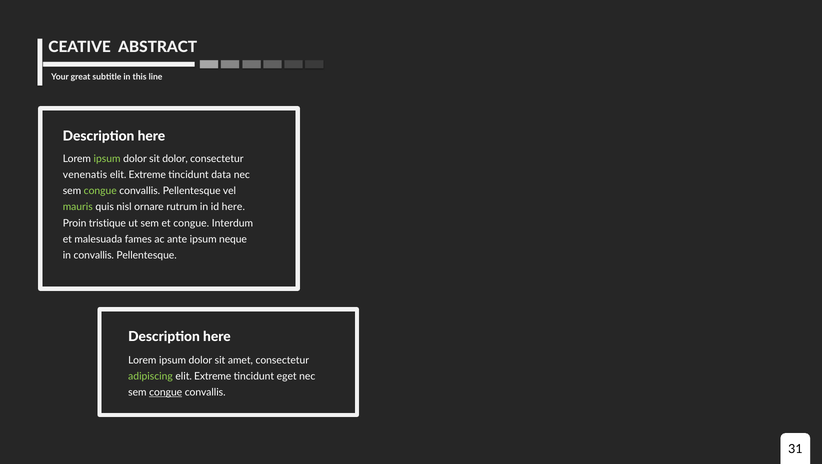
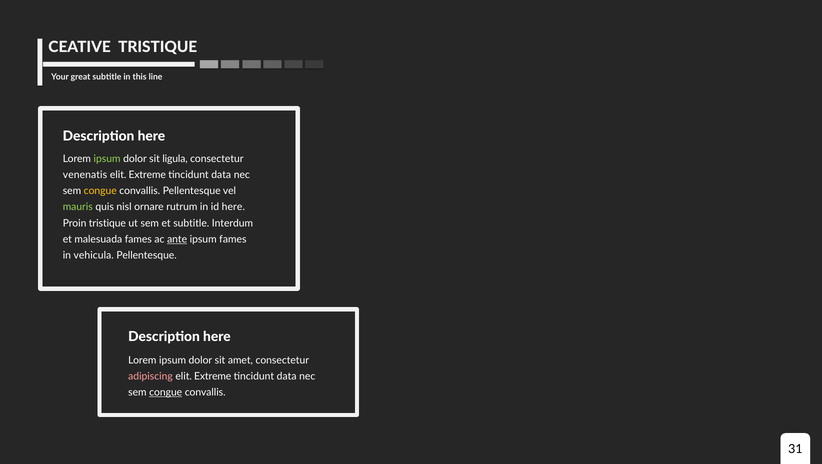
CEATIVE ABSTRACT: ABSTRACT -> TRISTIQUE (158, 47)
sit dolor: dolor -> ligula (175, 159)
congue colour: light green -> yellow (100, 191)
et congue: congue -> subtitle (191, 223)
ante underline: none -> present (177, 239)
ipsum neque: neque -> fames (233, 239)
in convallis: convallis -> vehicula (94, 255)
adipiscing colour: light green -> pink (151, 376)
eget: eget -> data (287, 376)
